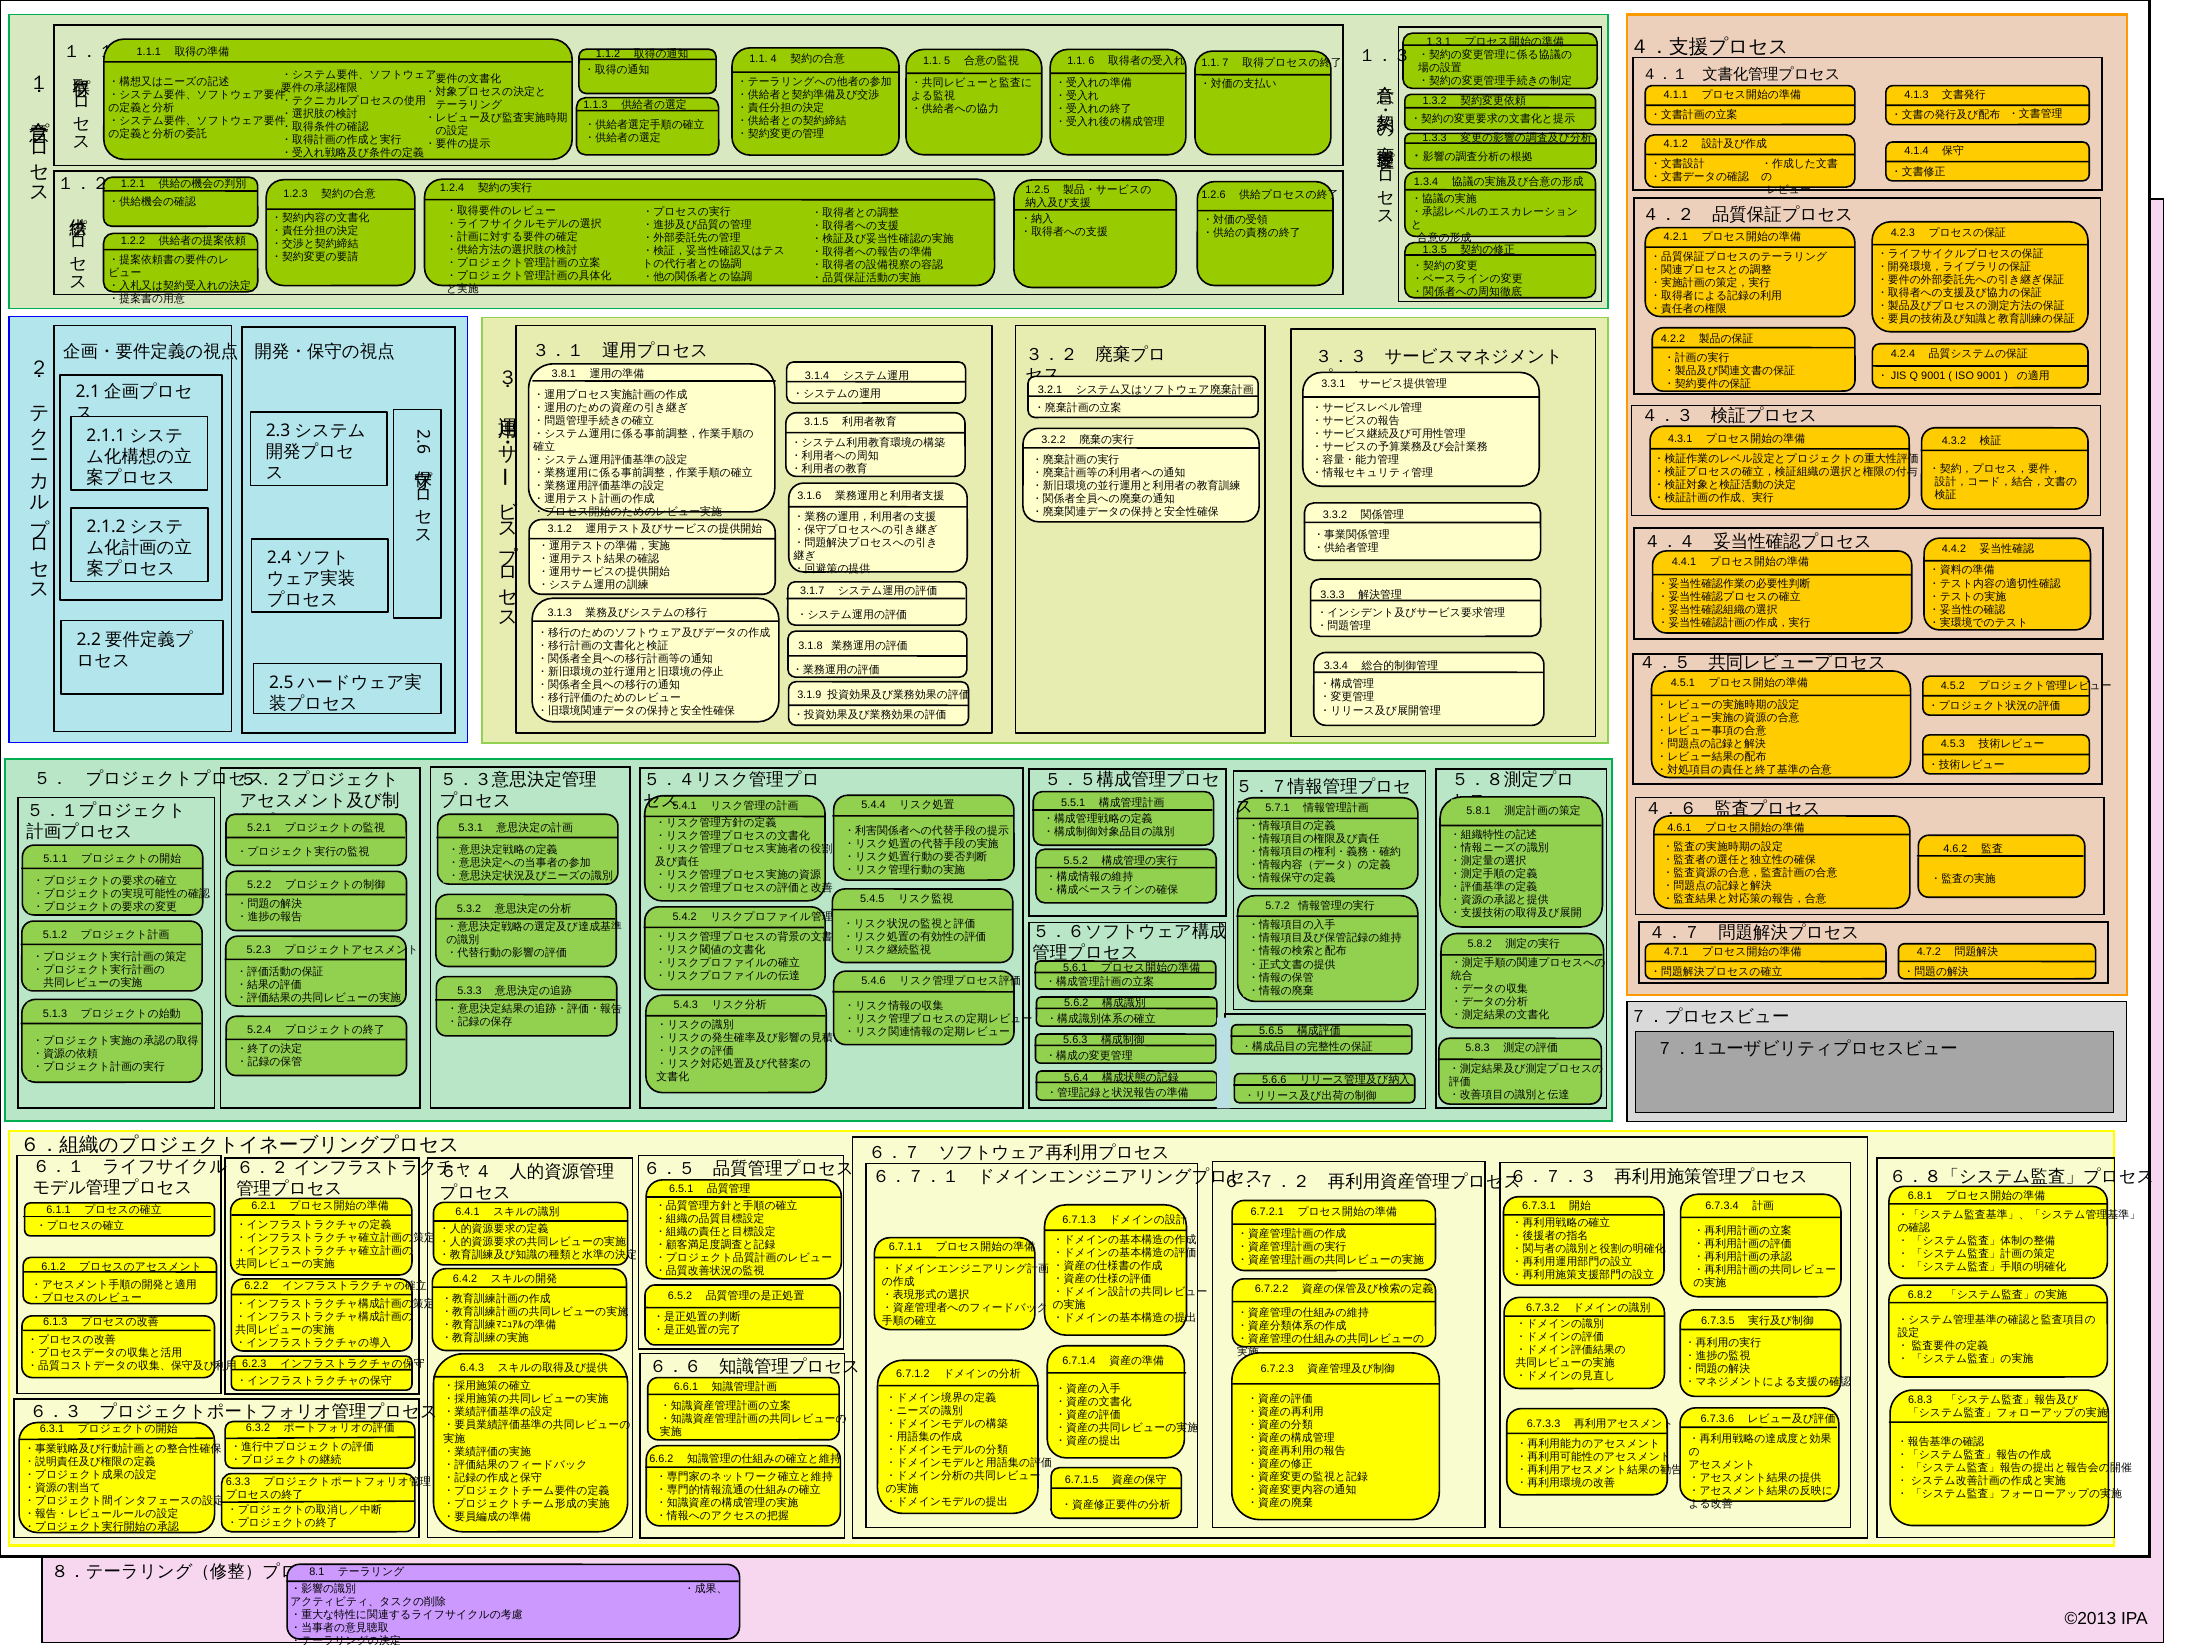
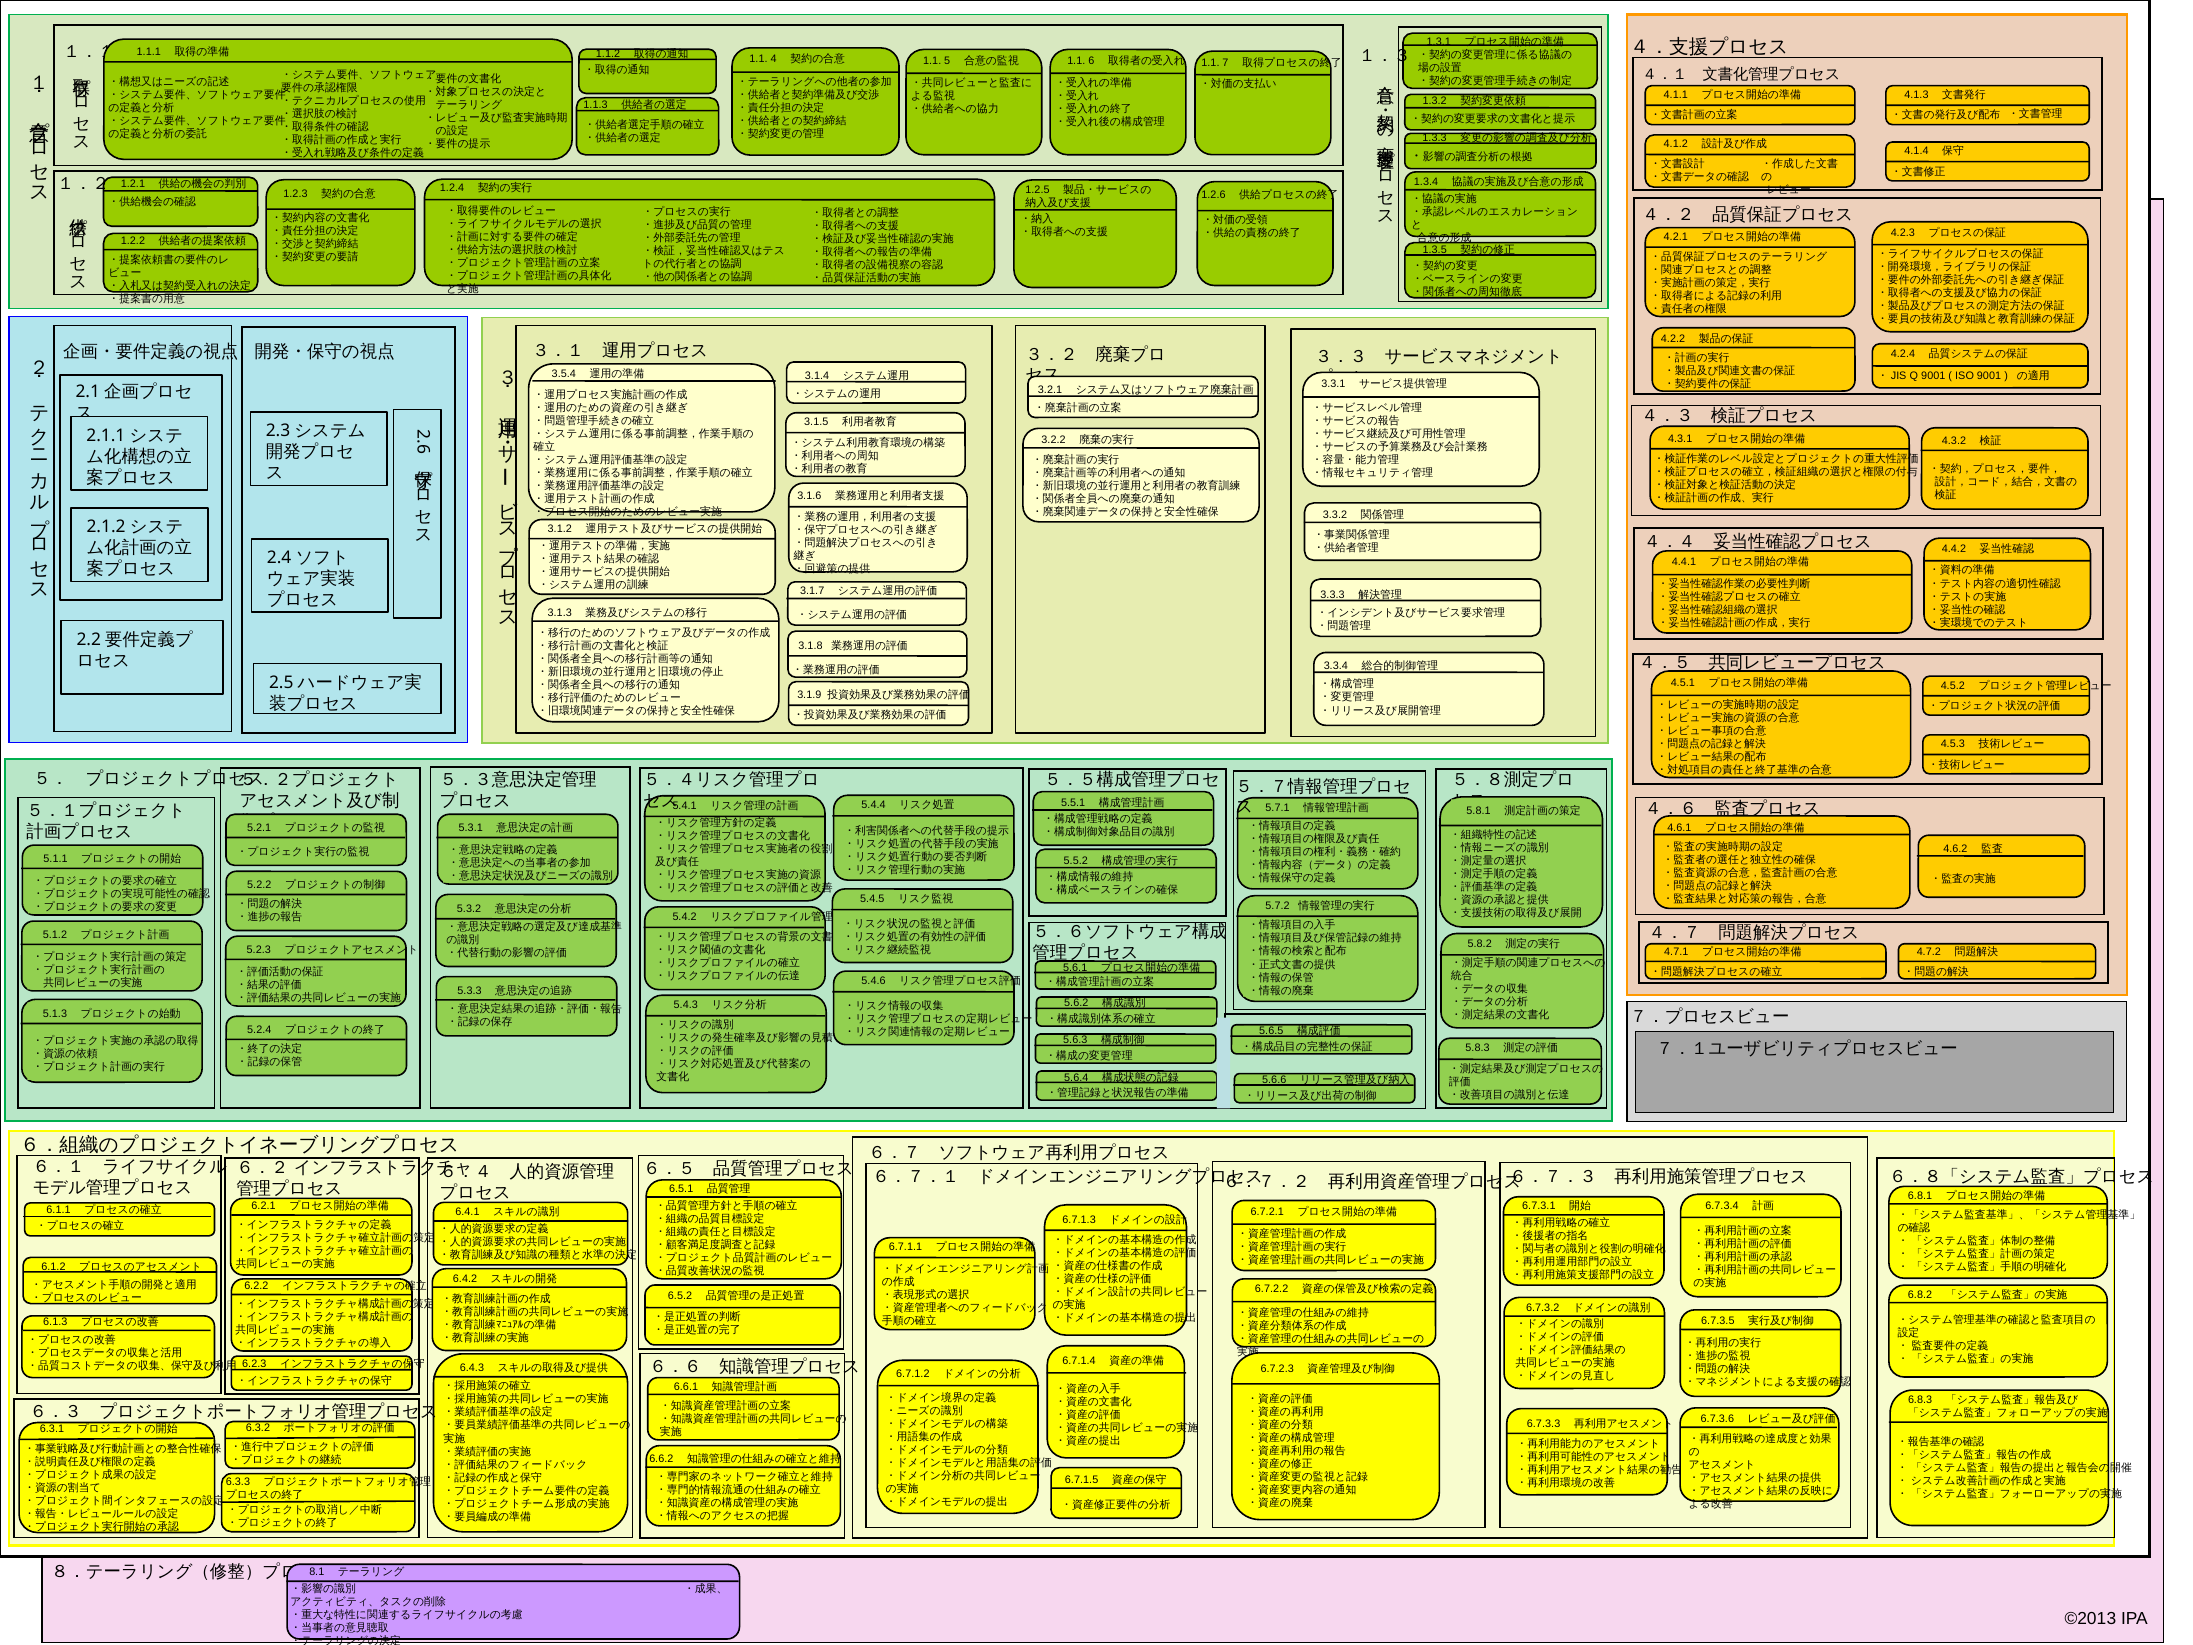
3.8.1: 3.8.1 -> 3.5.4 (564, 374)
